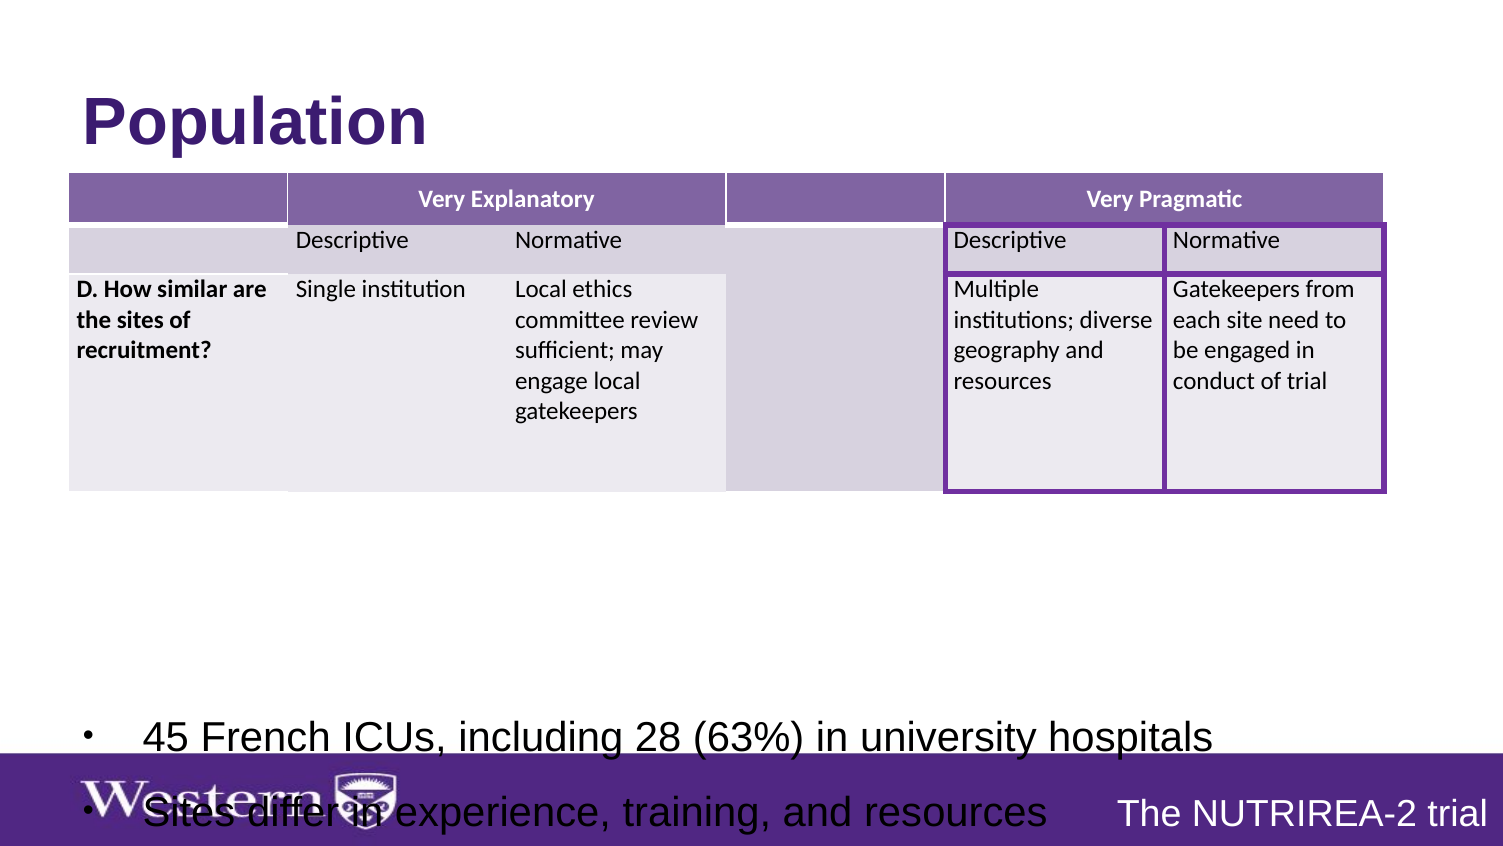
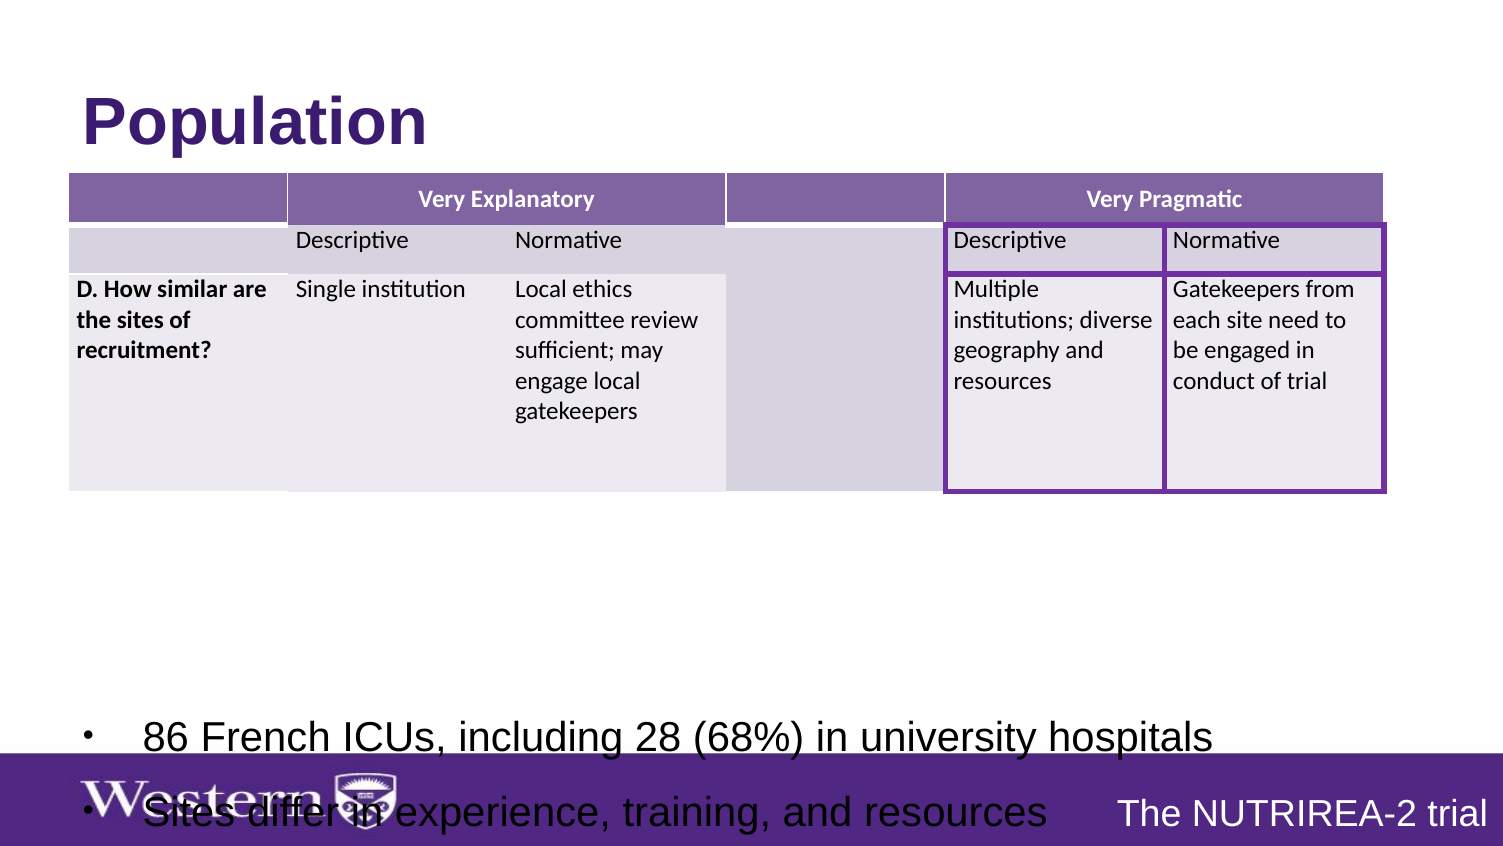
45: 45 -> 86 (166, 737)
63%: 63% -> 68% (749, 737)
